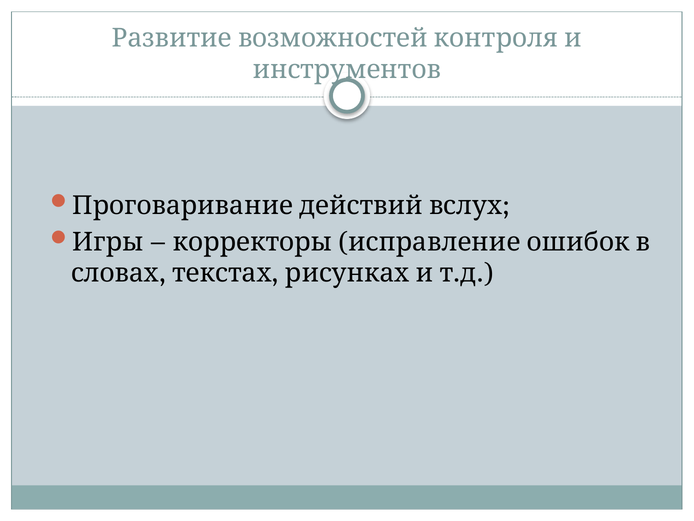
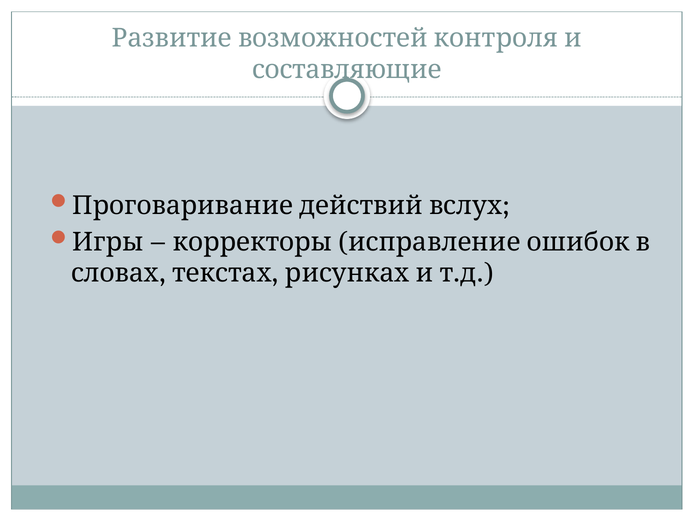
инструментов: инструментов -> составляющие (347, 69)
